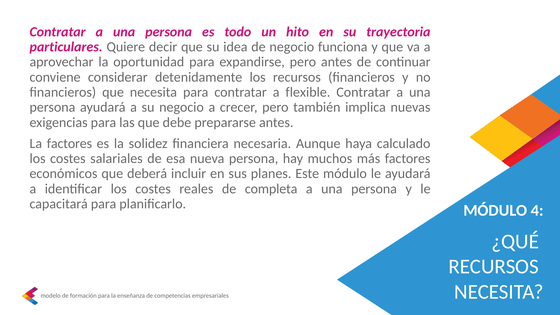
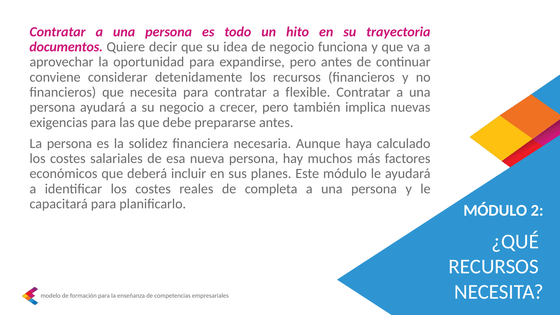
particulares: particulares -> documentos (66, 47)
La factores: factores -> persona (69, 143)
4: 4 -> 2 (537, 211)
